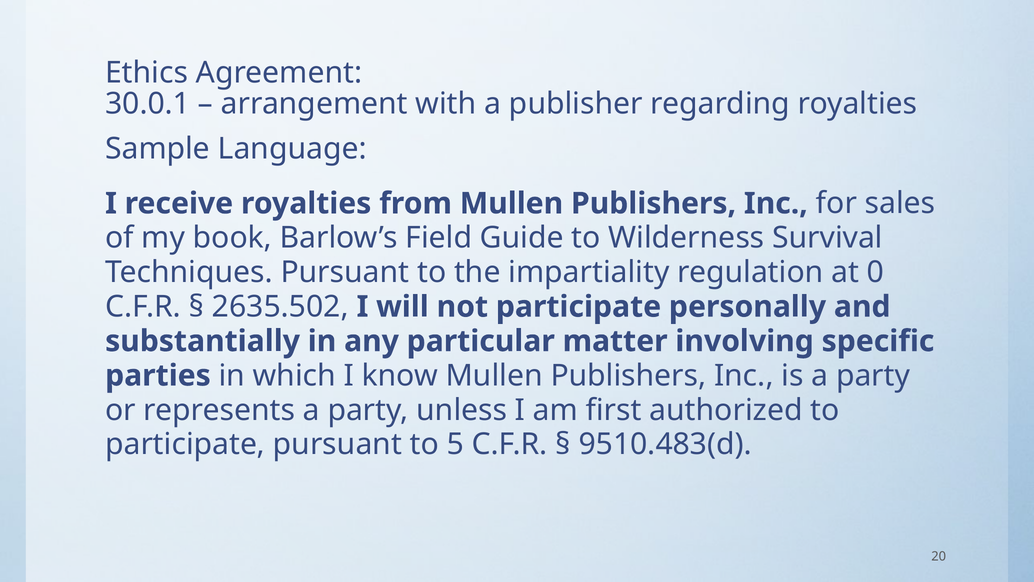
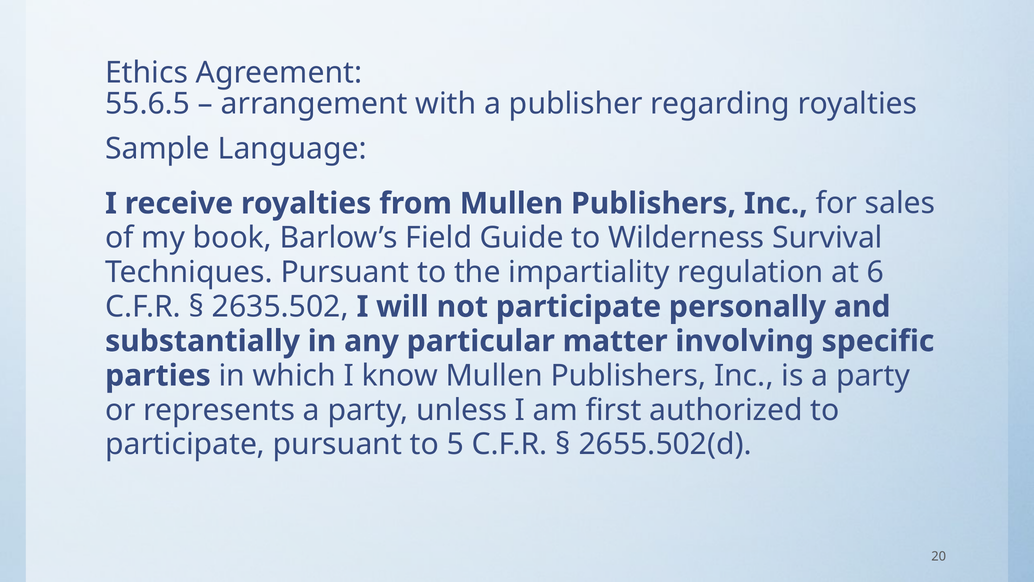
30.0.1: 30.0.1 -> 55.6.5 (148, 104)
0: 0 -> 6 (875, 272)
9510.483(d: 9510.483(d -> 2655.502(d (665, 444)
